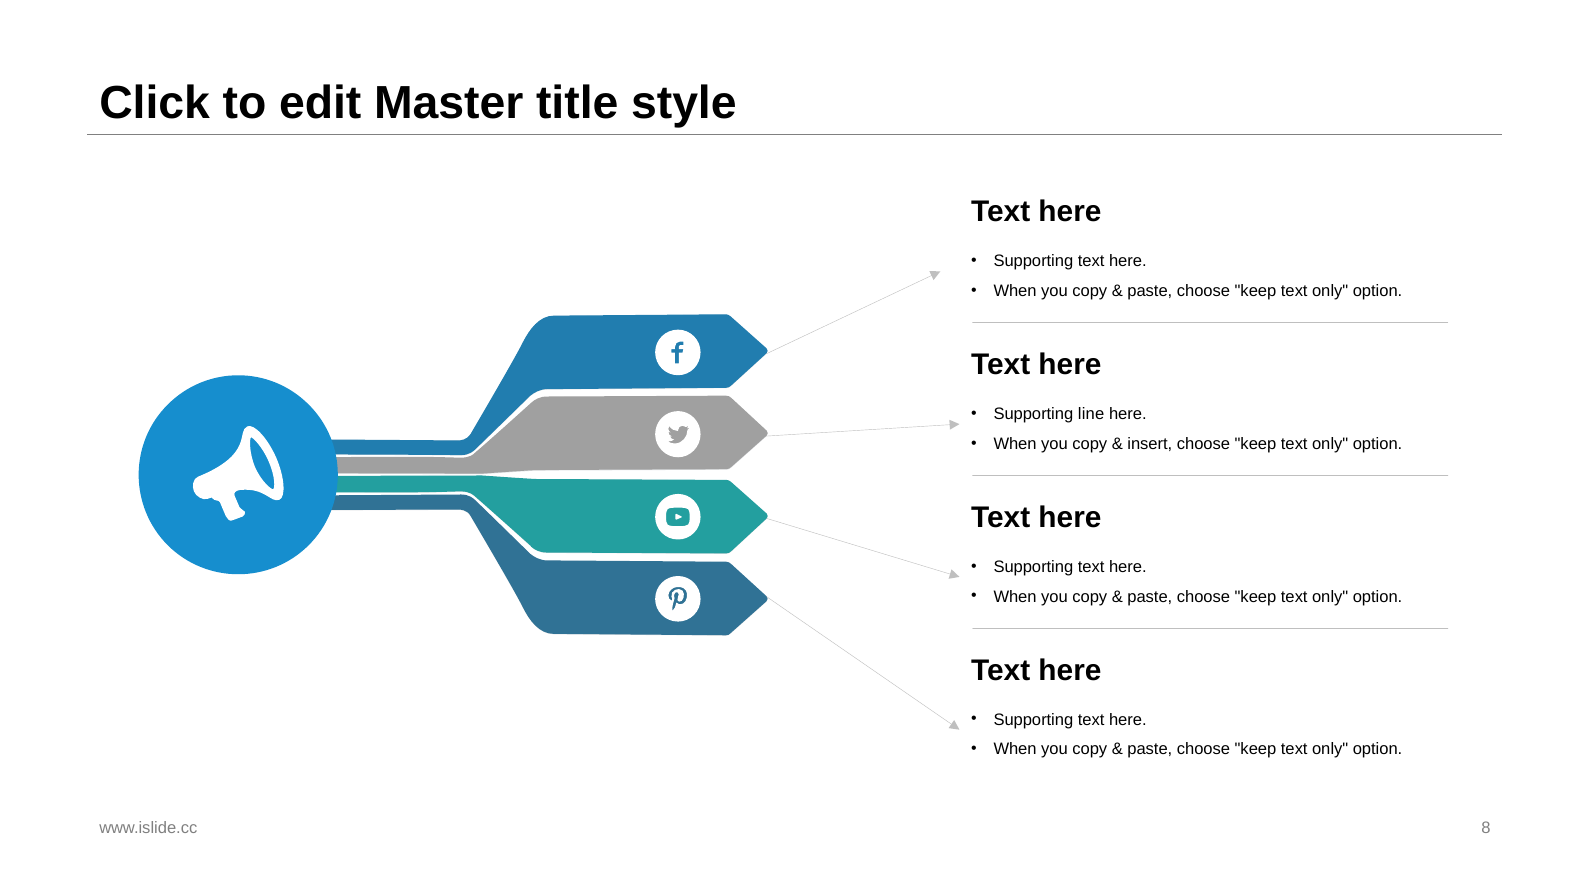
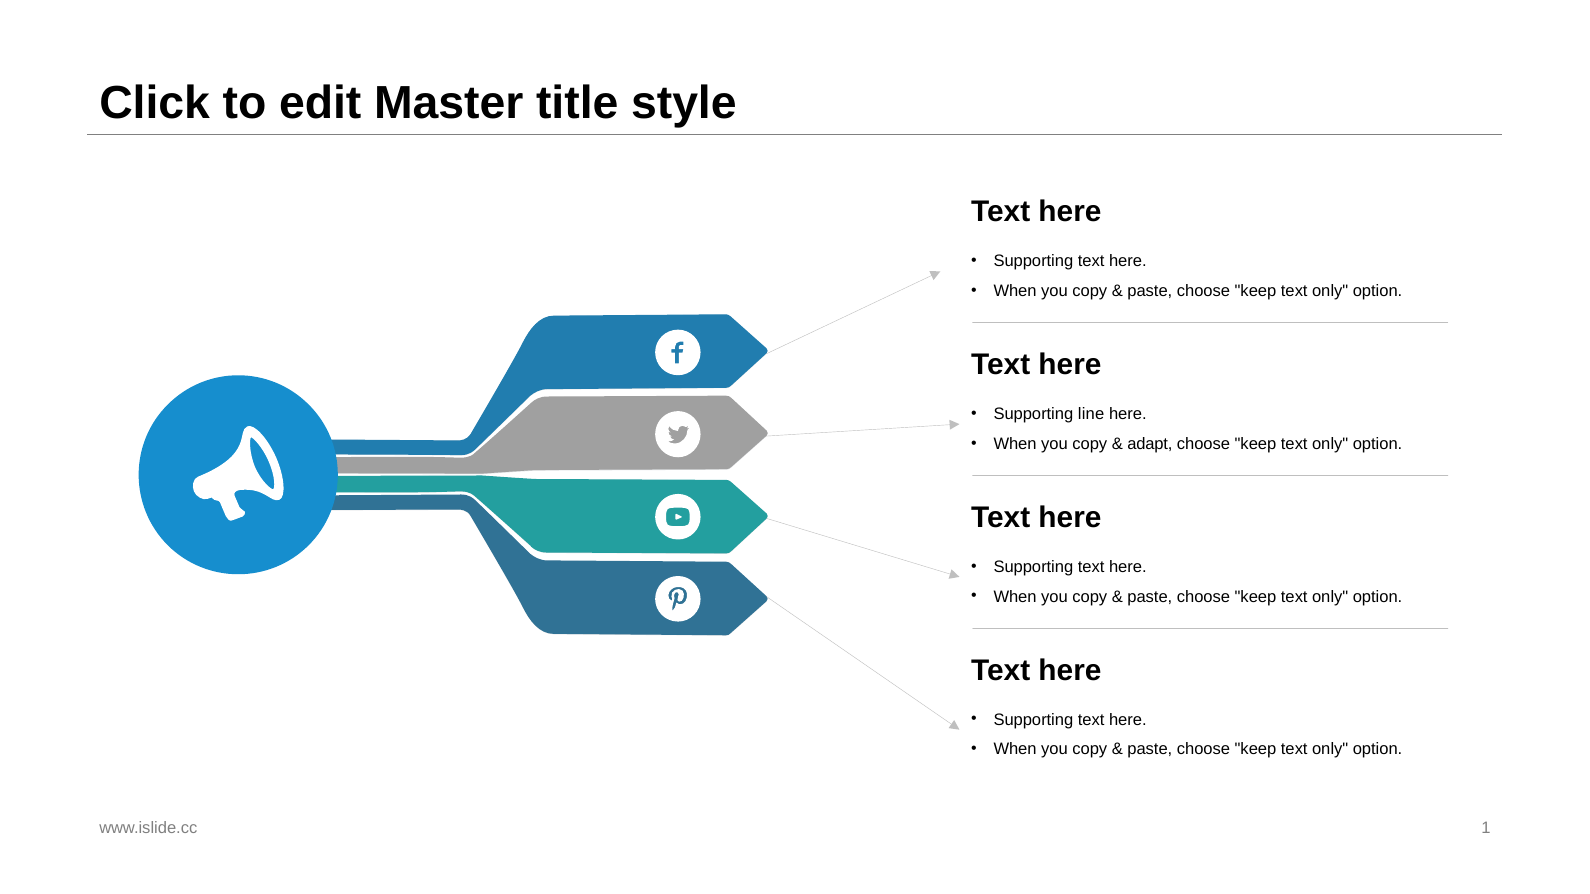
insert: insert -> adapt (1150, 444)
8: 8 -> 1 (1486, 828)
